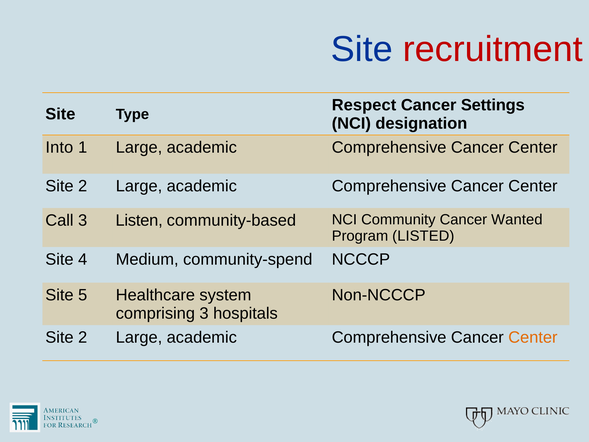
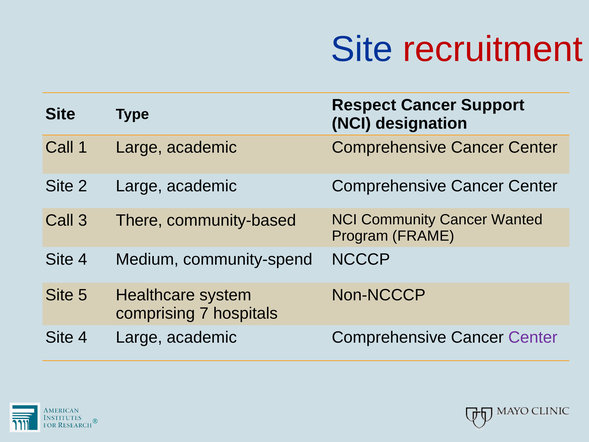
Settings: Settings -> Support (493, 105)
Into: Into -> Call (59, 147)
Listen: Listen -> There (139, 220)
LISTED: LISTED -> FRAME (423, 236)
comprising 3: 3 -> 7 (204, 313)
2: 2 -> 4 (83, 337)
Center colour: orange -> purple (533, 337)
